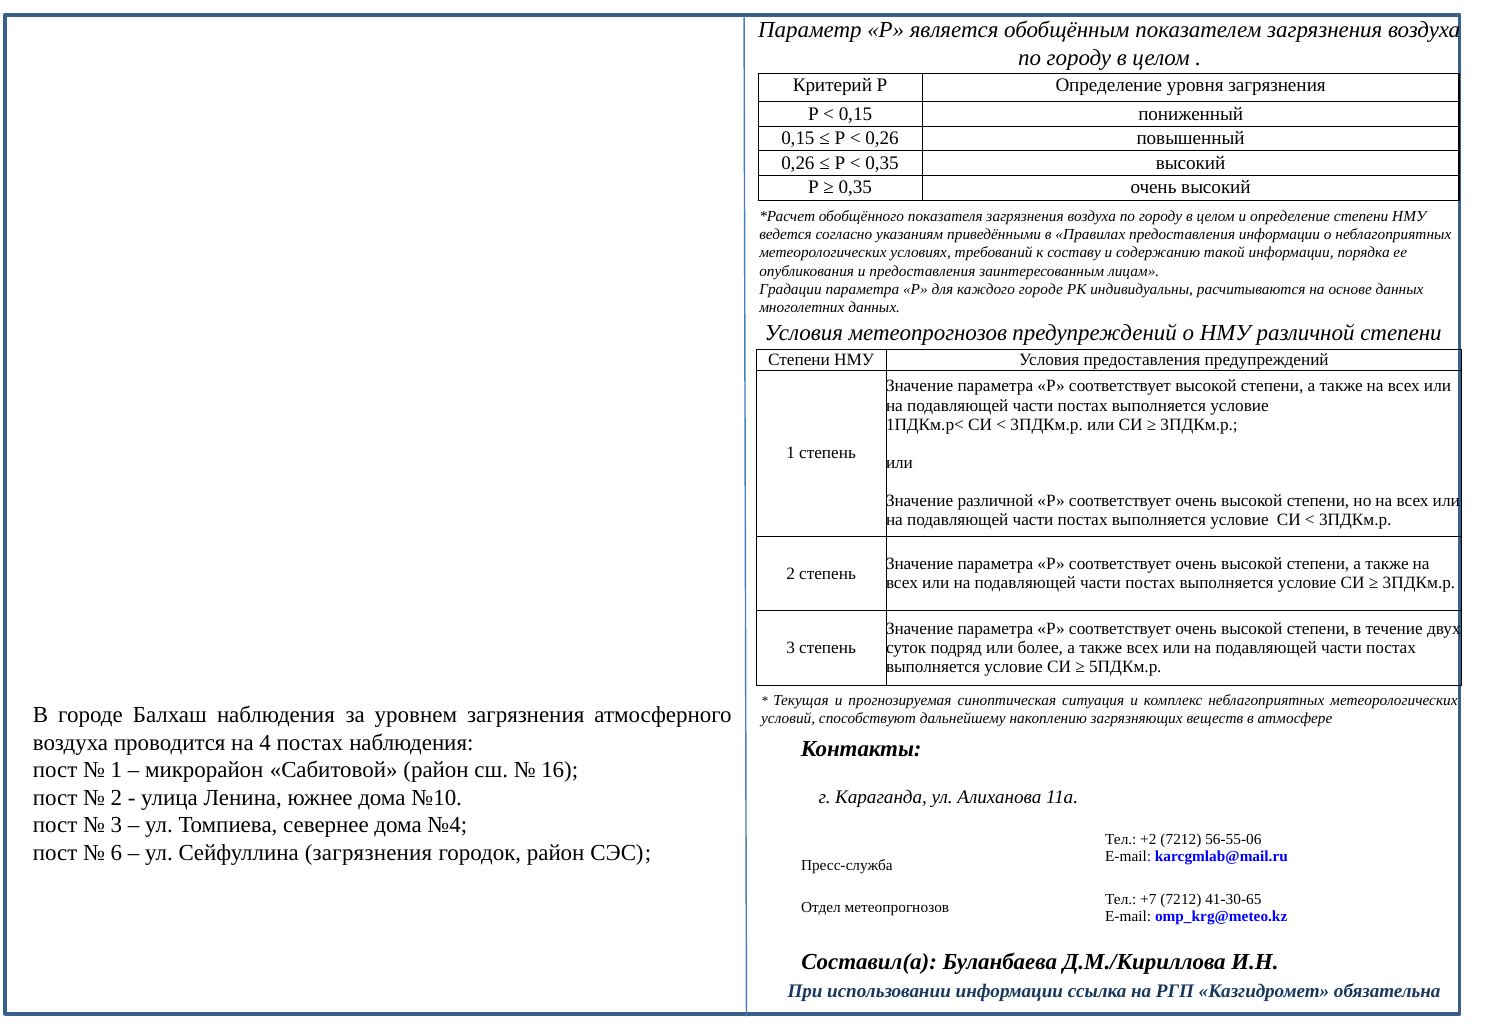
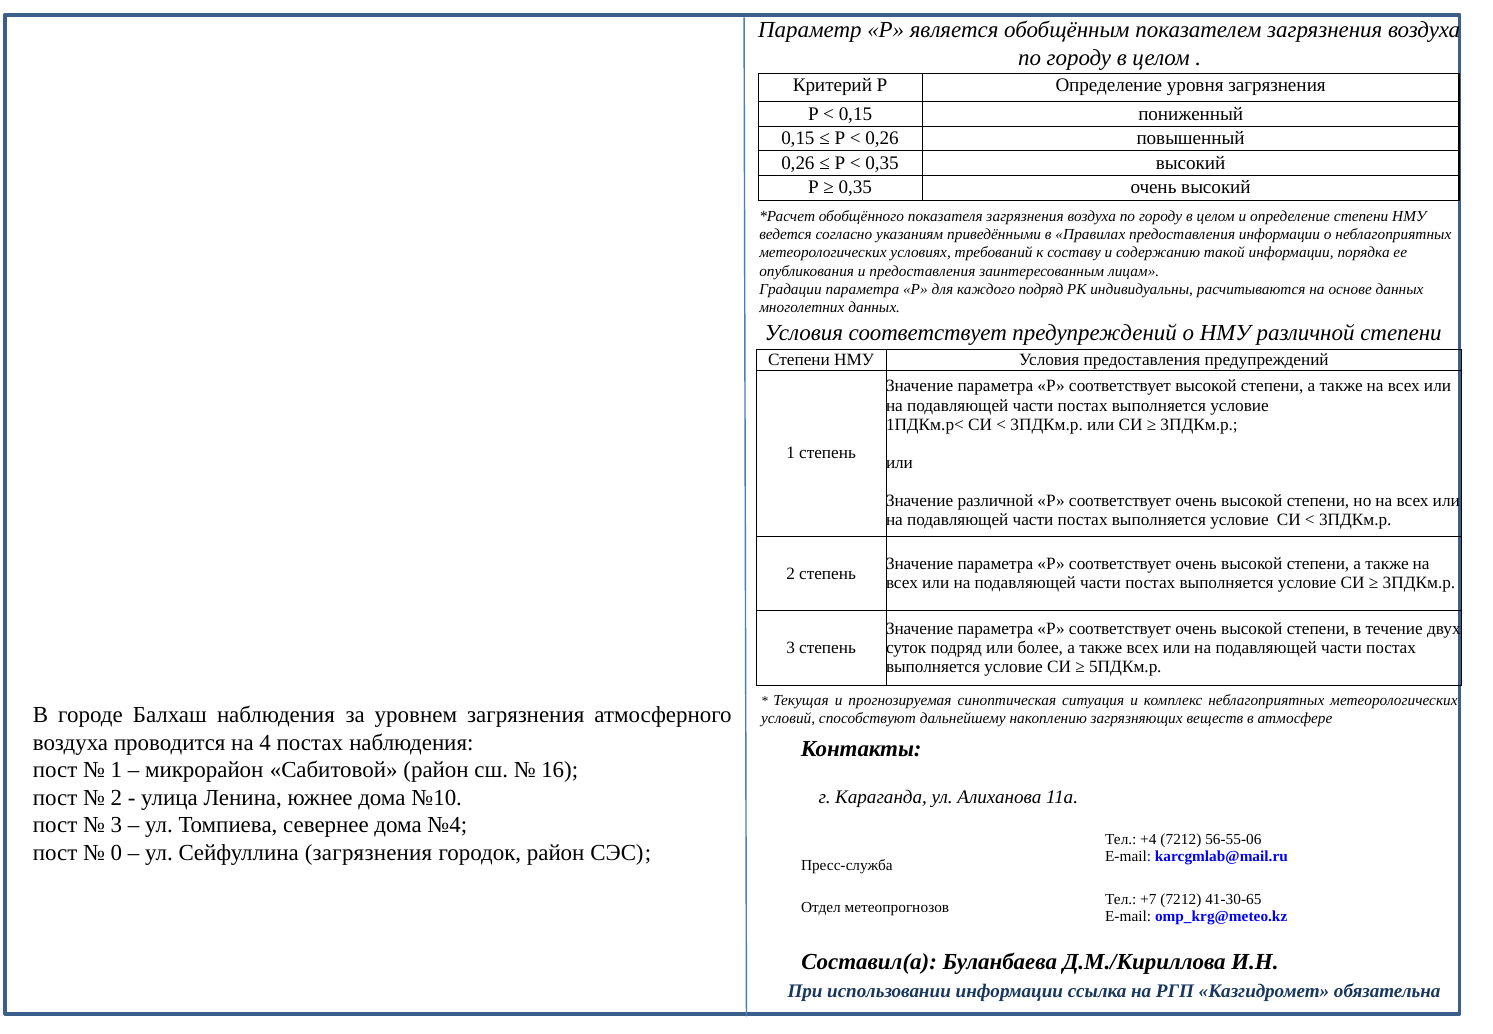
каждого городе: городе -> подряд (1041, 289)
Условия метеопрогнозов: метеопрогнозов -> соответствует (928, 333)
+2: +2 -> +4 (1148, 839)
6: 6 -> 0 (116, 853)
